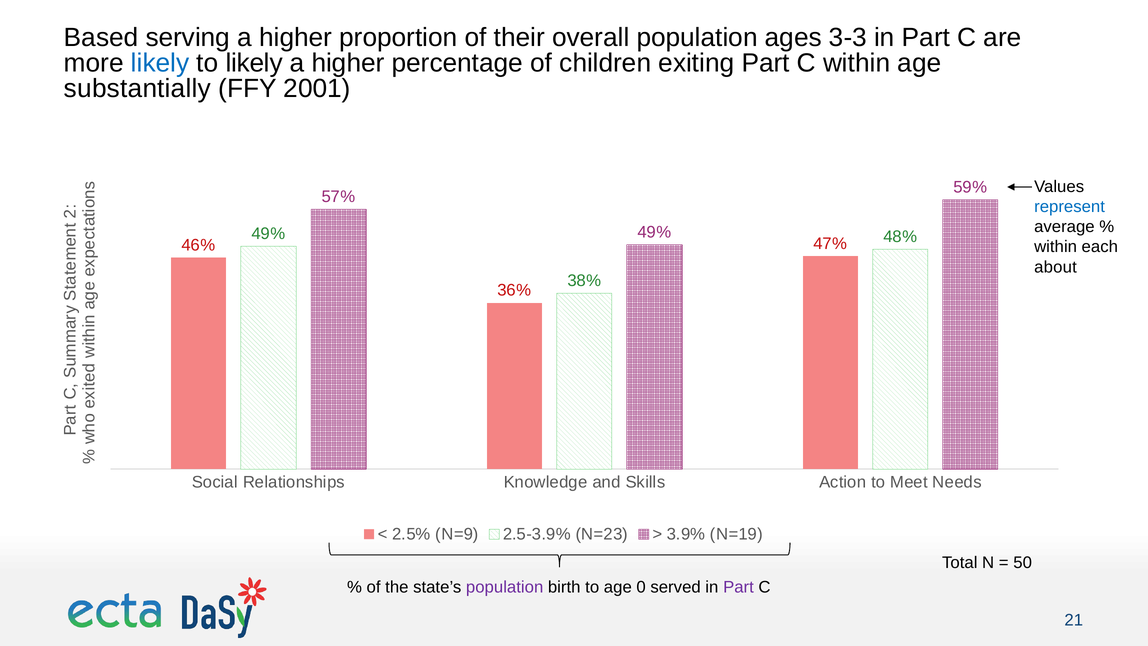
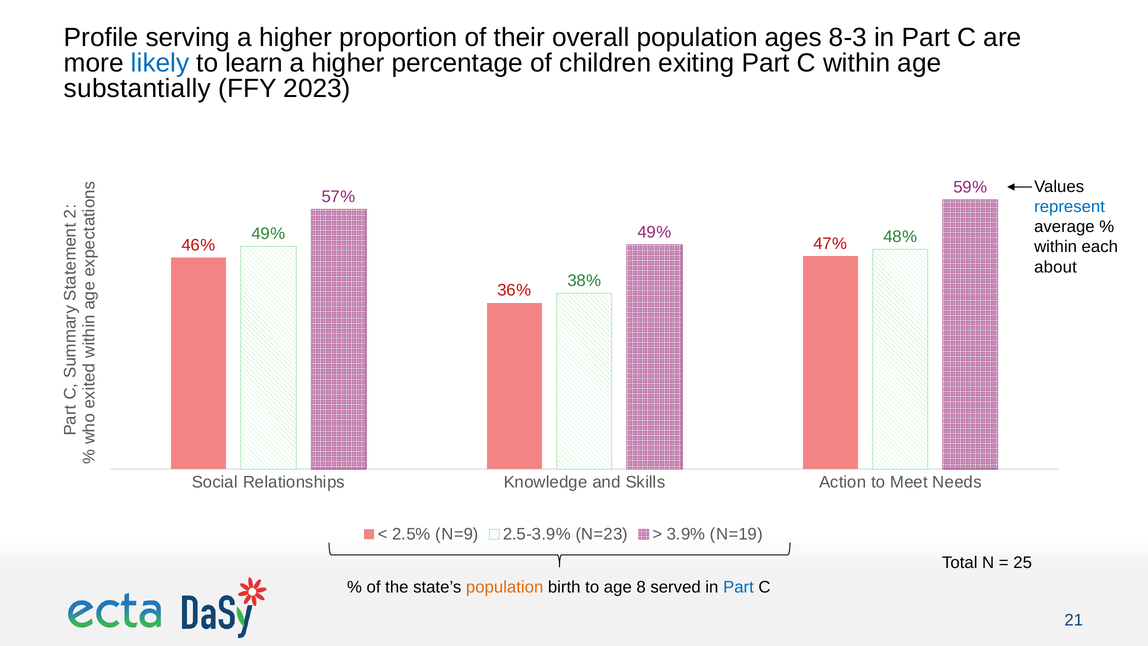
Based: Based -> Profile (101, 37)
3-3: 3-3 -> 8-3 (848, 37)
to likely: likely -> learn (254, 63)
2001: 2001 -> 2023 (317, 89)
50: 50 -> 25 (1023, 562)
population colour: purple -> orange (505, 587)
0: 0 -> 8 (641, 587)
Part colour: purple -> blue (738, 587)
